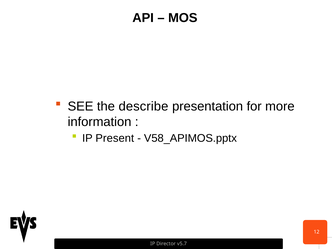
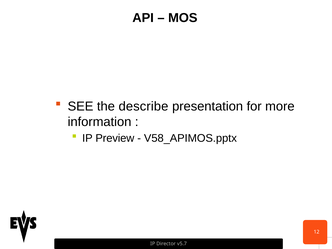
Present: Present -> Preview (115, 138)
